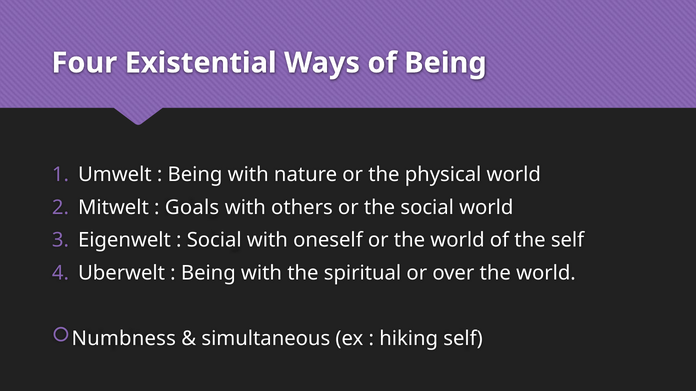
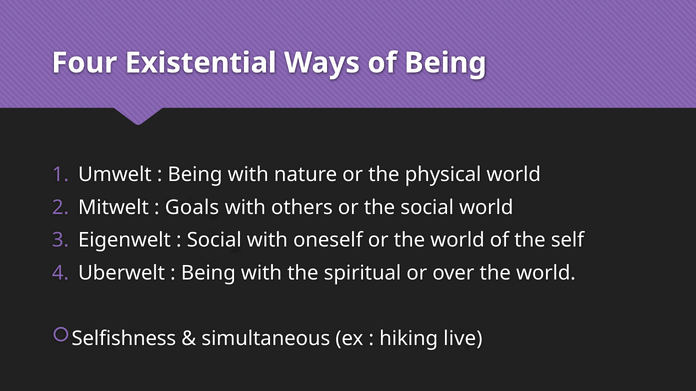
Numbness: Numbness -> Selfishness (124, 339)
hiking self: self -> live (463, 339)
